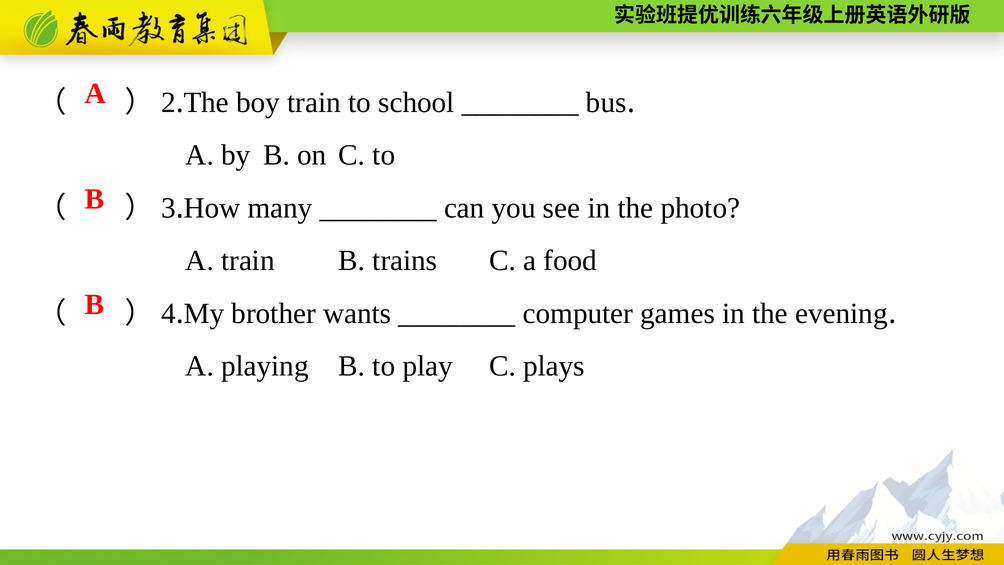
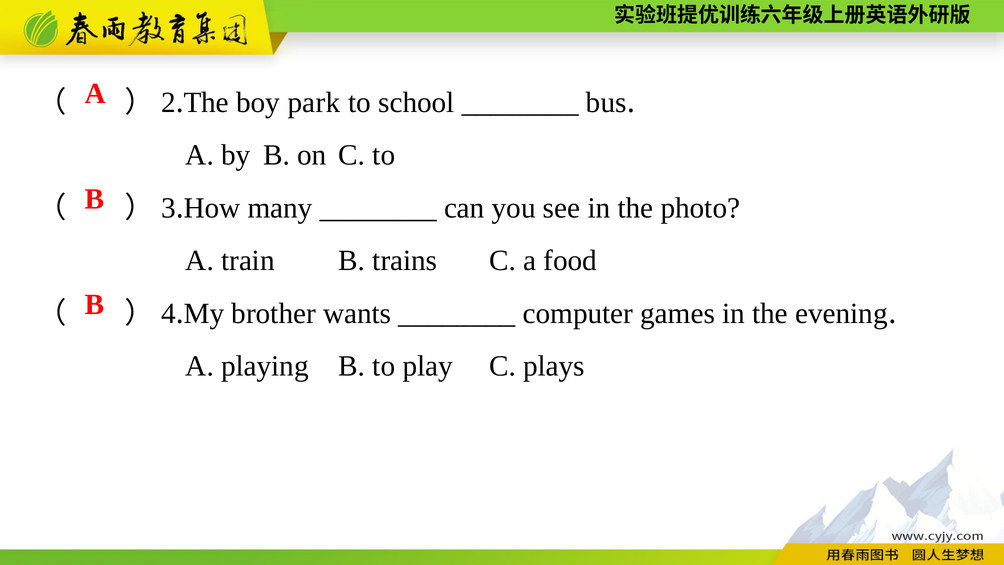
boy train: train -> park (314, 102)
